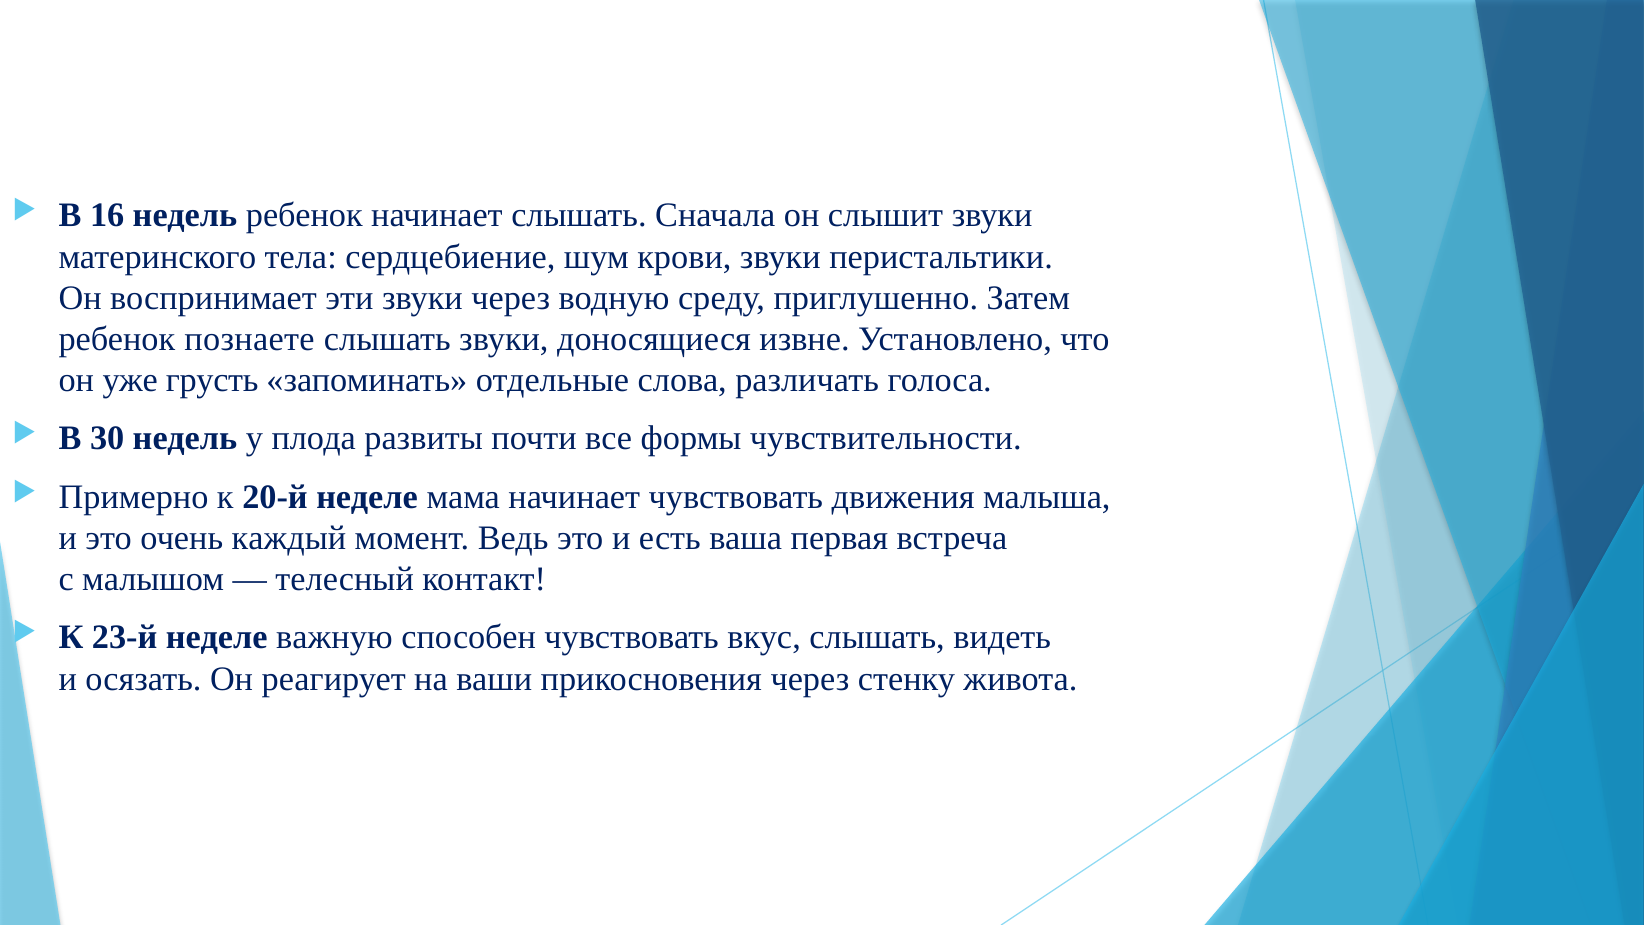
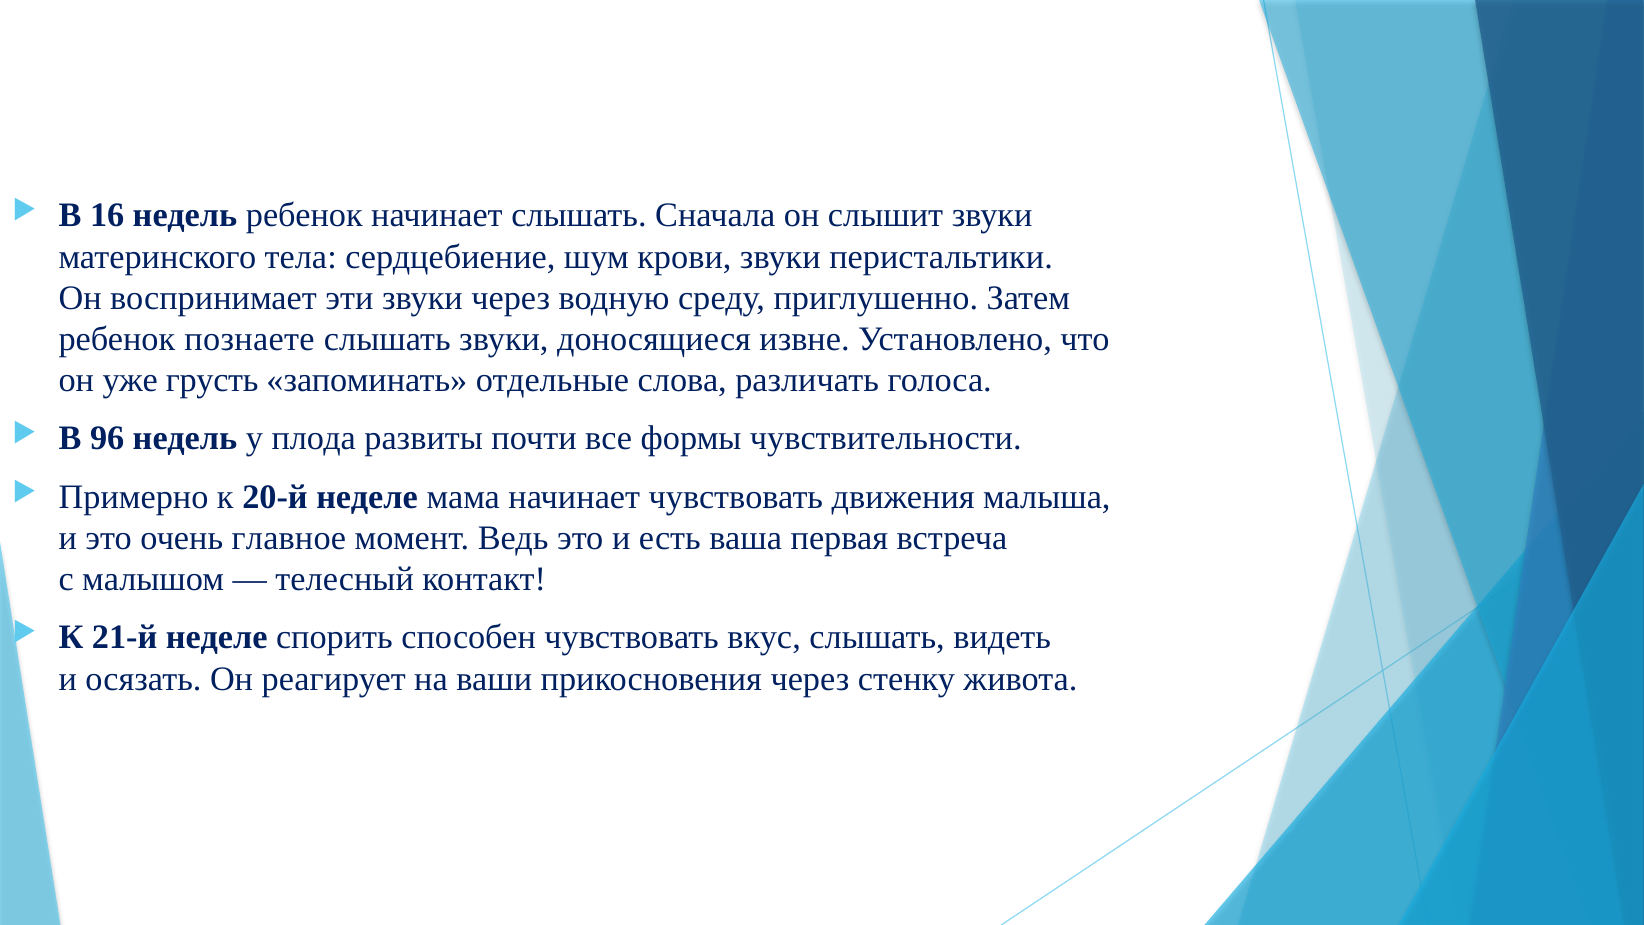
30: 30 -> 96 (107, 439)
каждый: каждый -> главное (289, 538)
23-й: 23-й -> 21-й (125, 637)
важную: важную -> спорить (334, 637)
